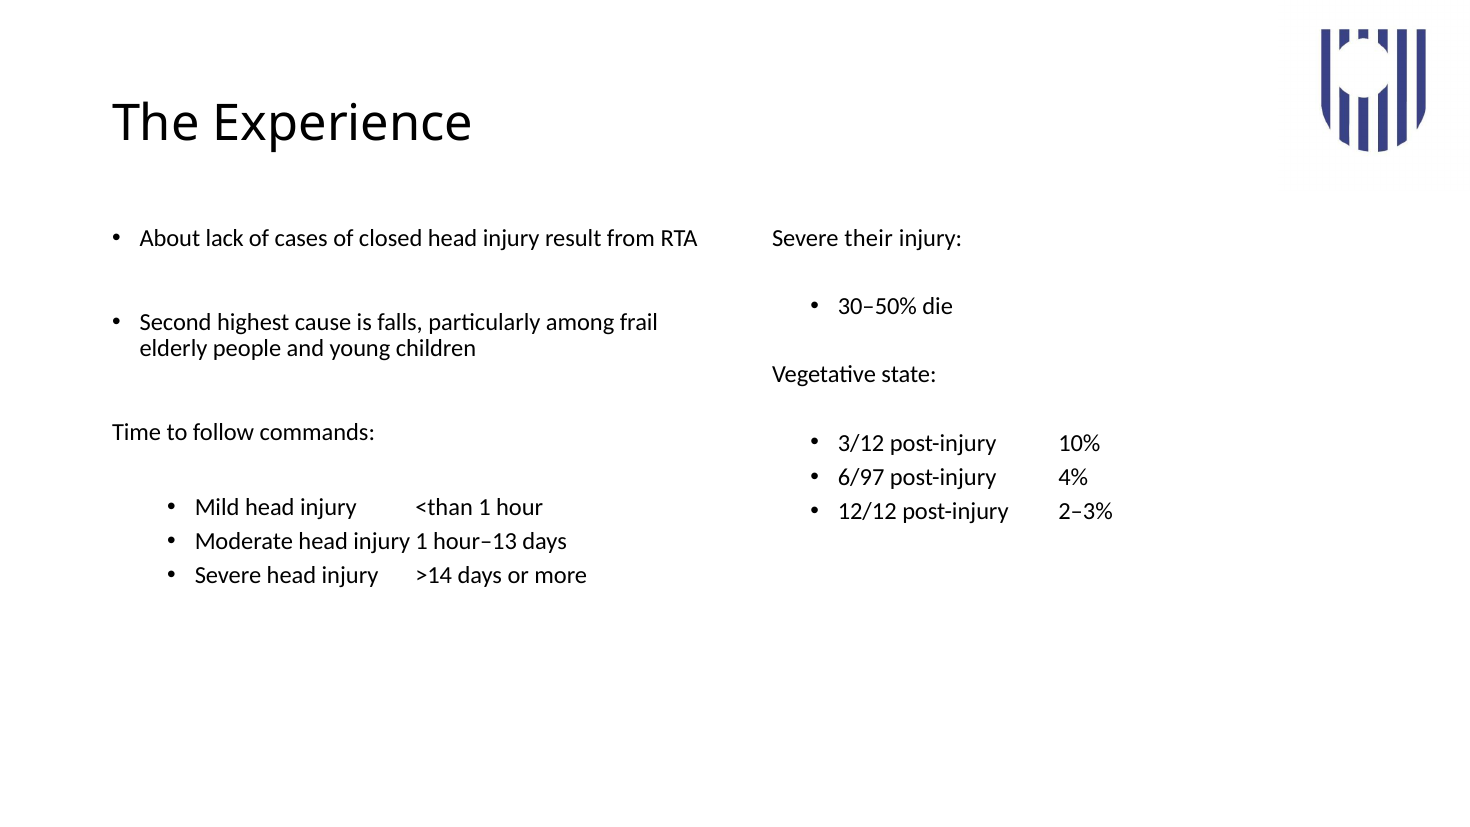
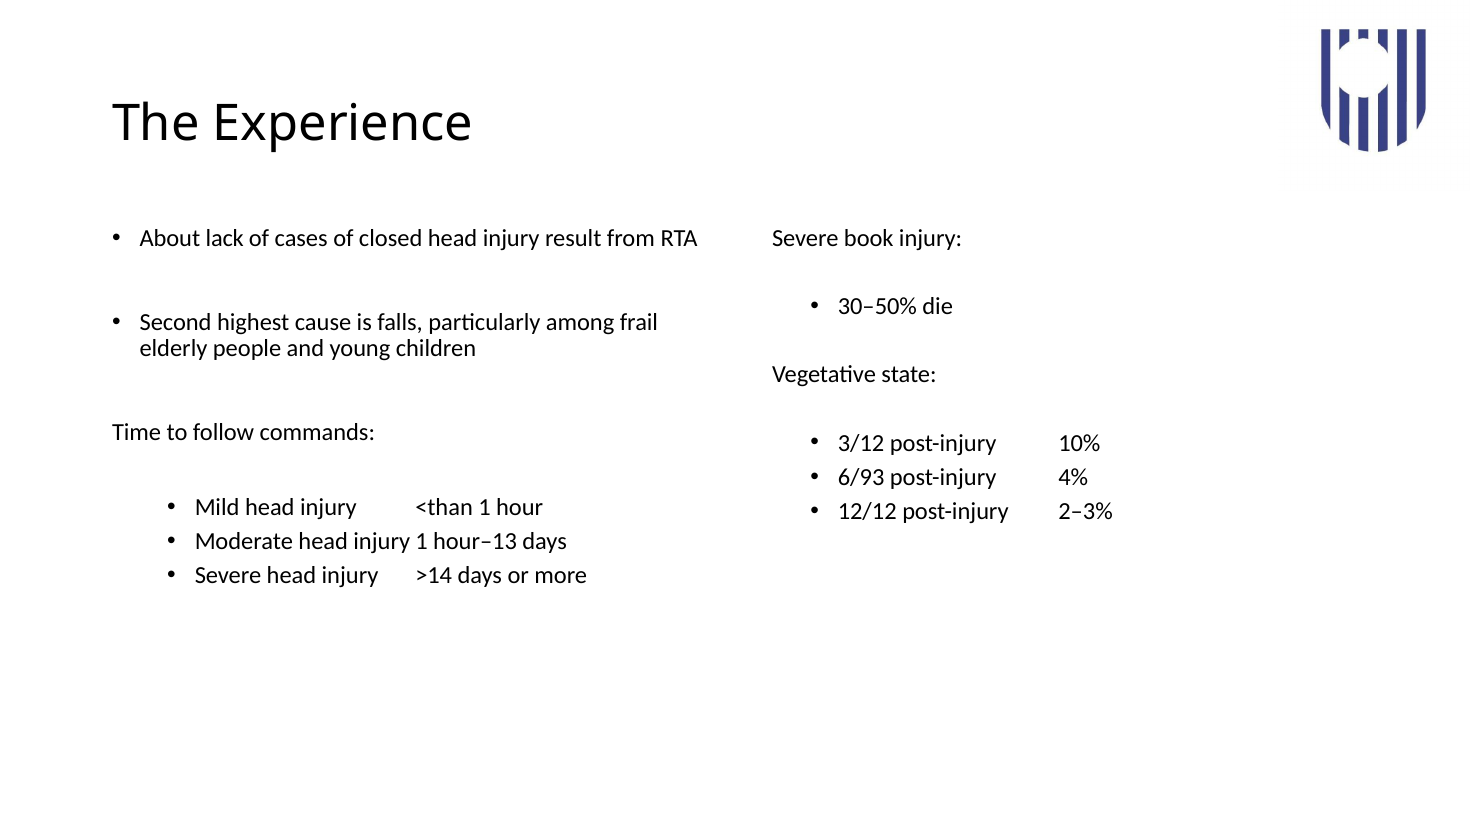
their: their -> book (869, 239)
6/97: 6/97 -> 6/93 (861, 477)
